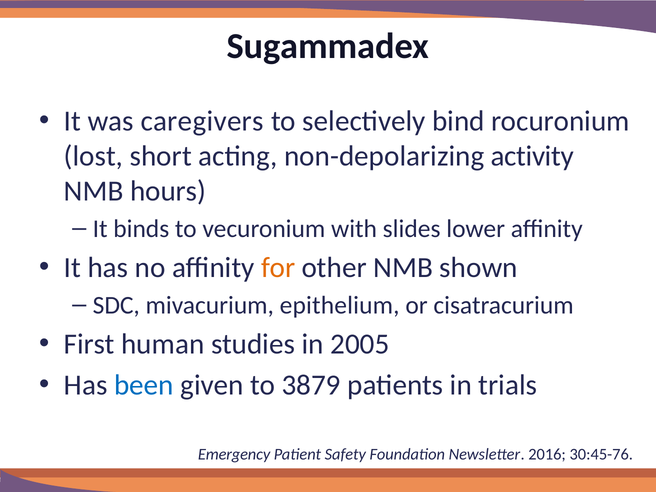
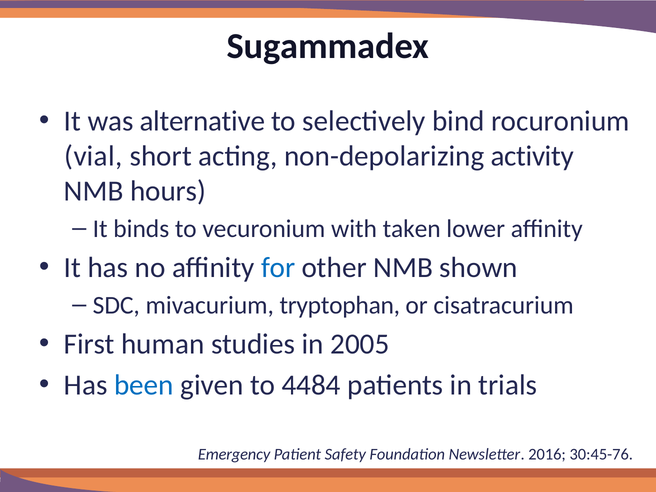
caregivers: caregivers -> alternative (202, 121)
lost: lost -> vial (93, 156)
slides: slides -> taken (412, 229)
for colour: orange -> blue (278, 268)
epithelium: epithelium -> tryptophan (340, 305)
3879: 3879 -> 4484 (311, 385)
